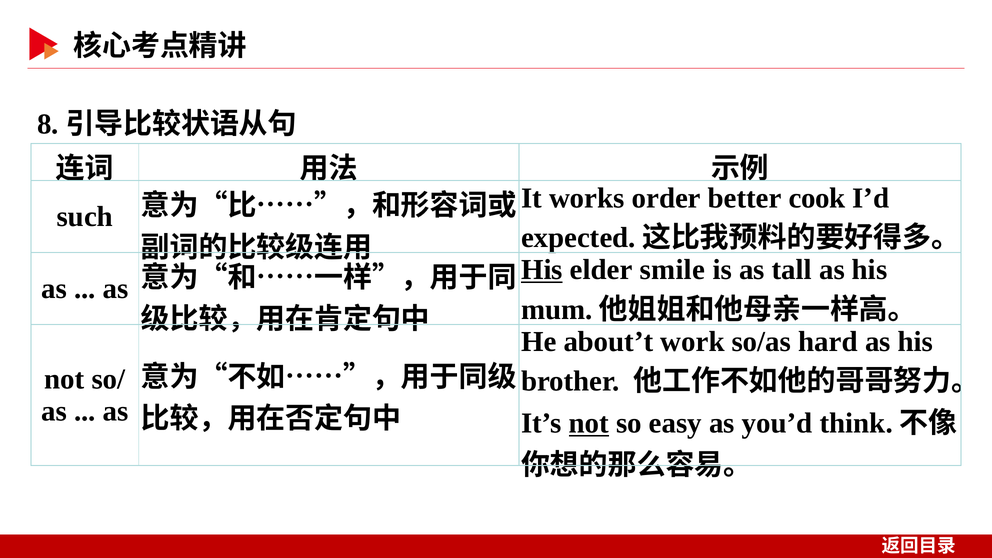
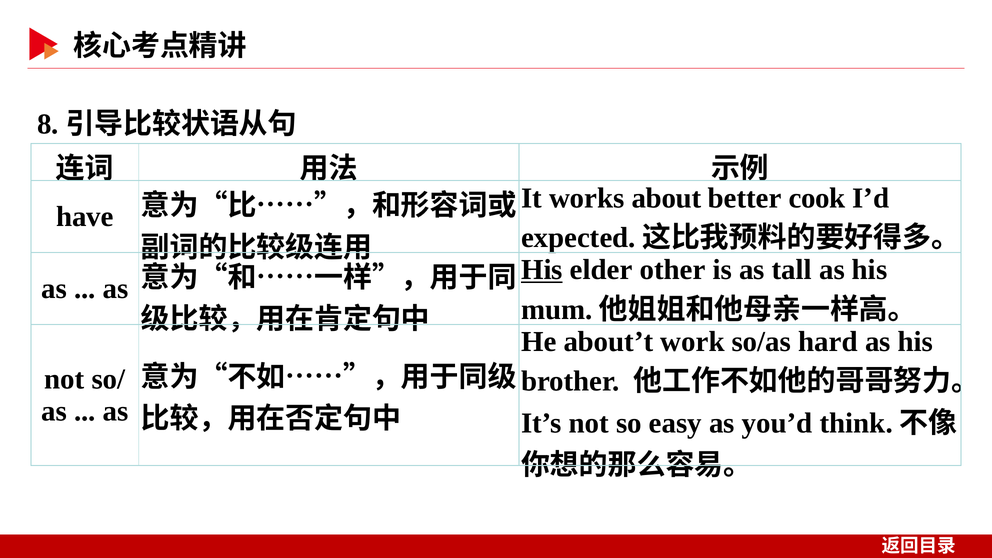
order: order -> about (666, 198)
such: such -> have (85, 217)
smile: smile -> other (673, 270)
not underline: present -> none (589, 423)
